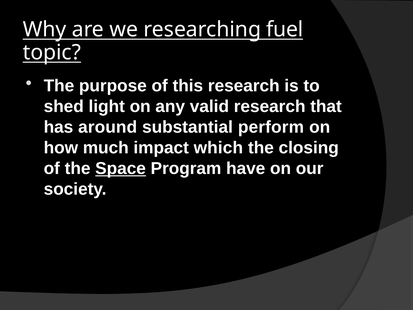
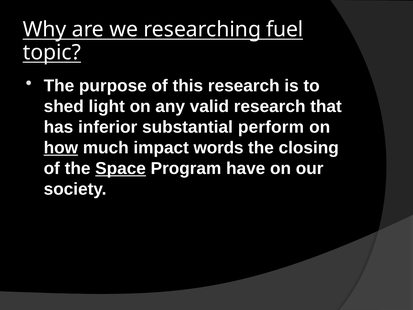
around: around -> inferior (108, 127)
how underline: none -> present (61, 148)
which: which -> words (219, 148)
